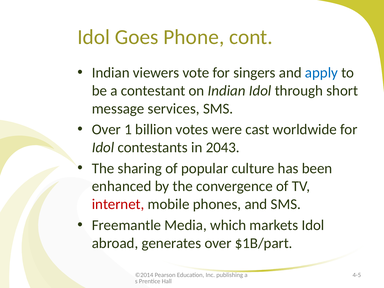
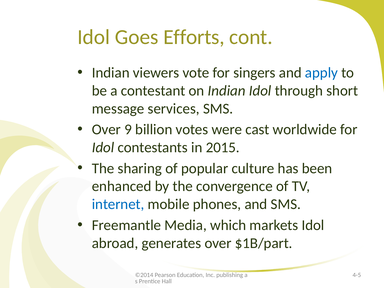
Phone: Phone -> Efforts (194, 37)
1: 1 -> 9 (128, 130)
2043: 2043 -> 2015 (223, 147)
internet colour: red -> blue (118, 204)
